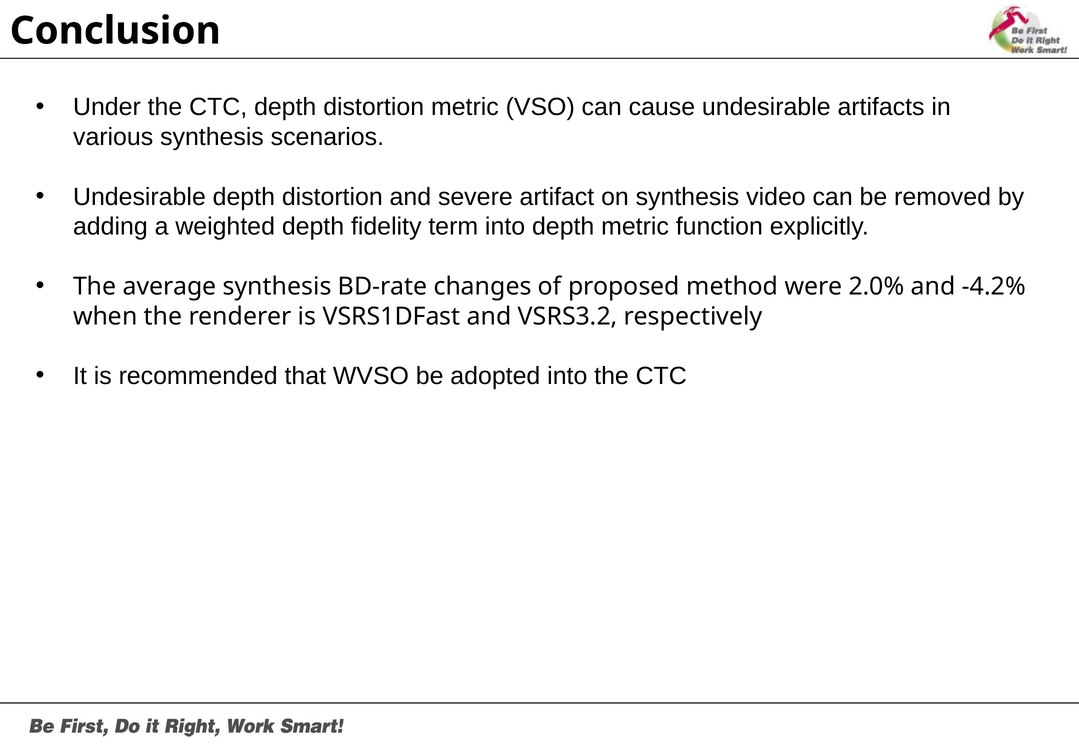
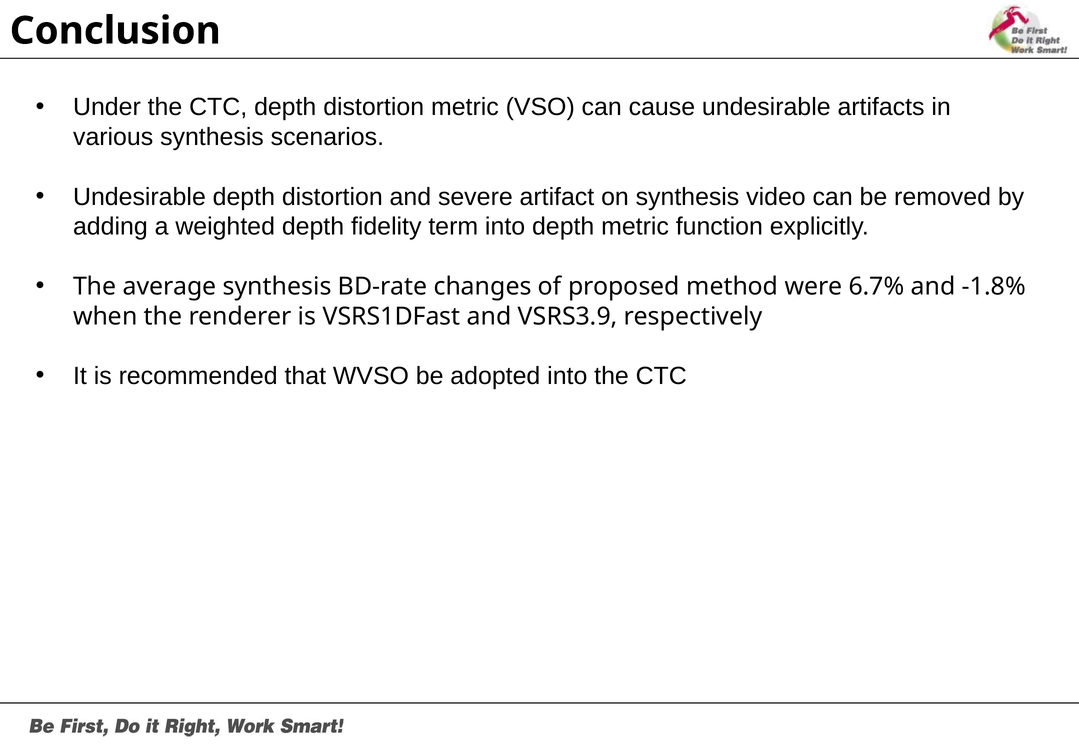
2.0%: 2.0% -> 6.7% (876, 286)
-4.2%: -4.2% -> -1.8% (994, 286)
VSRS3.2: VSRS3.2 -> VSRS3.9 (568, 316)
